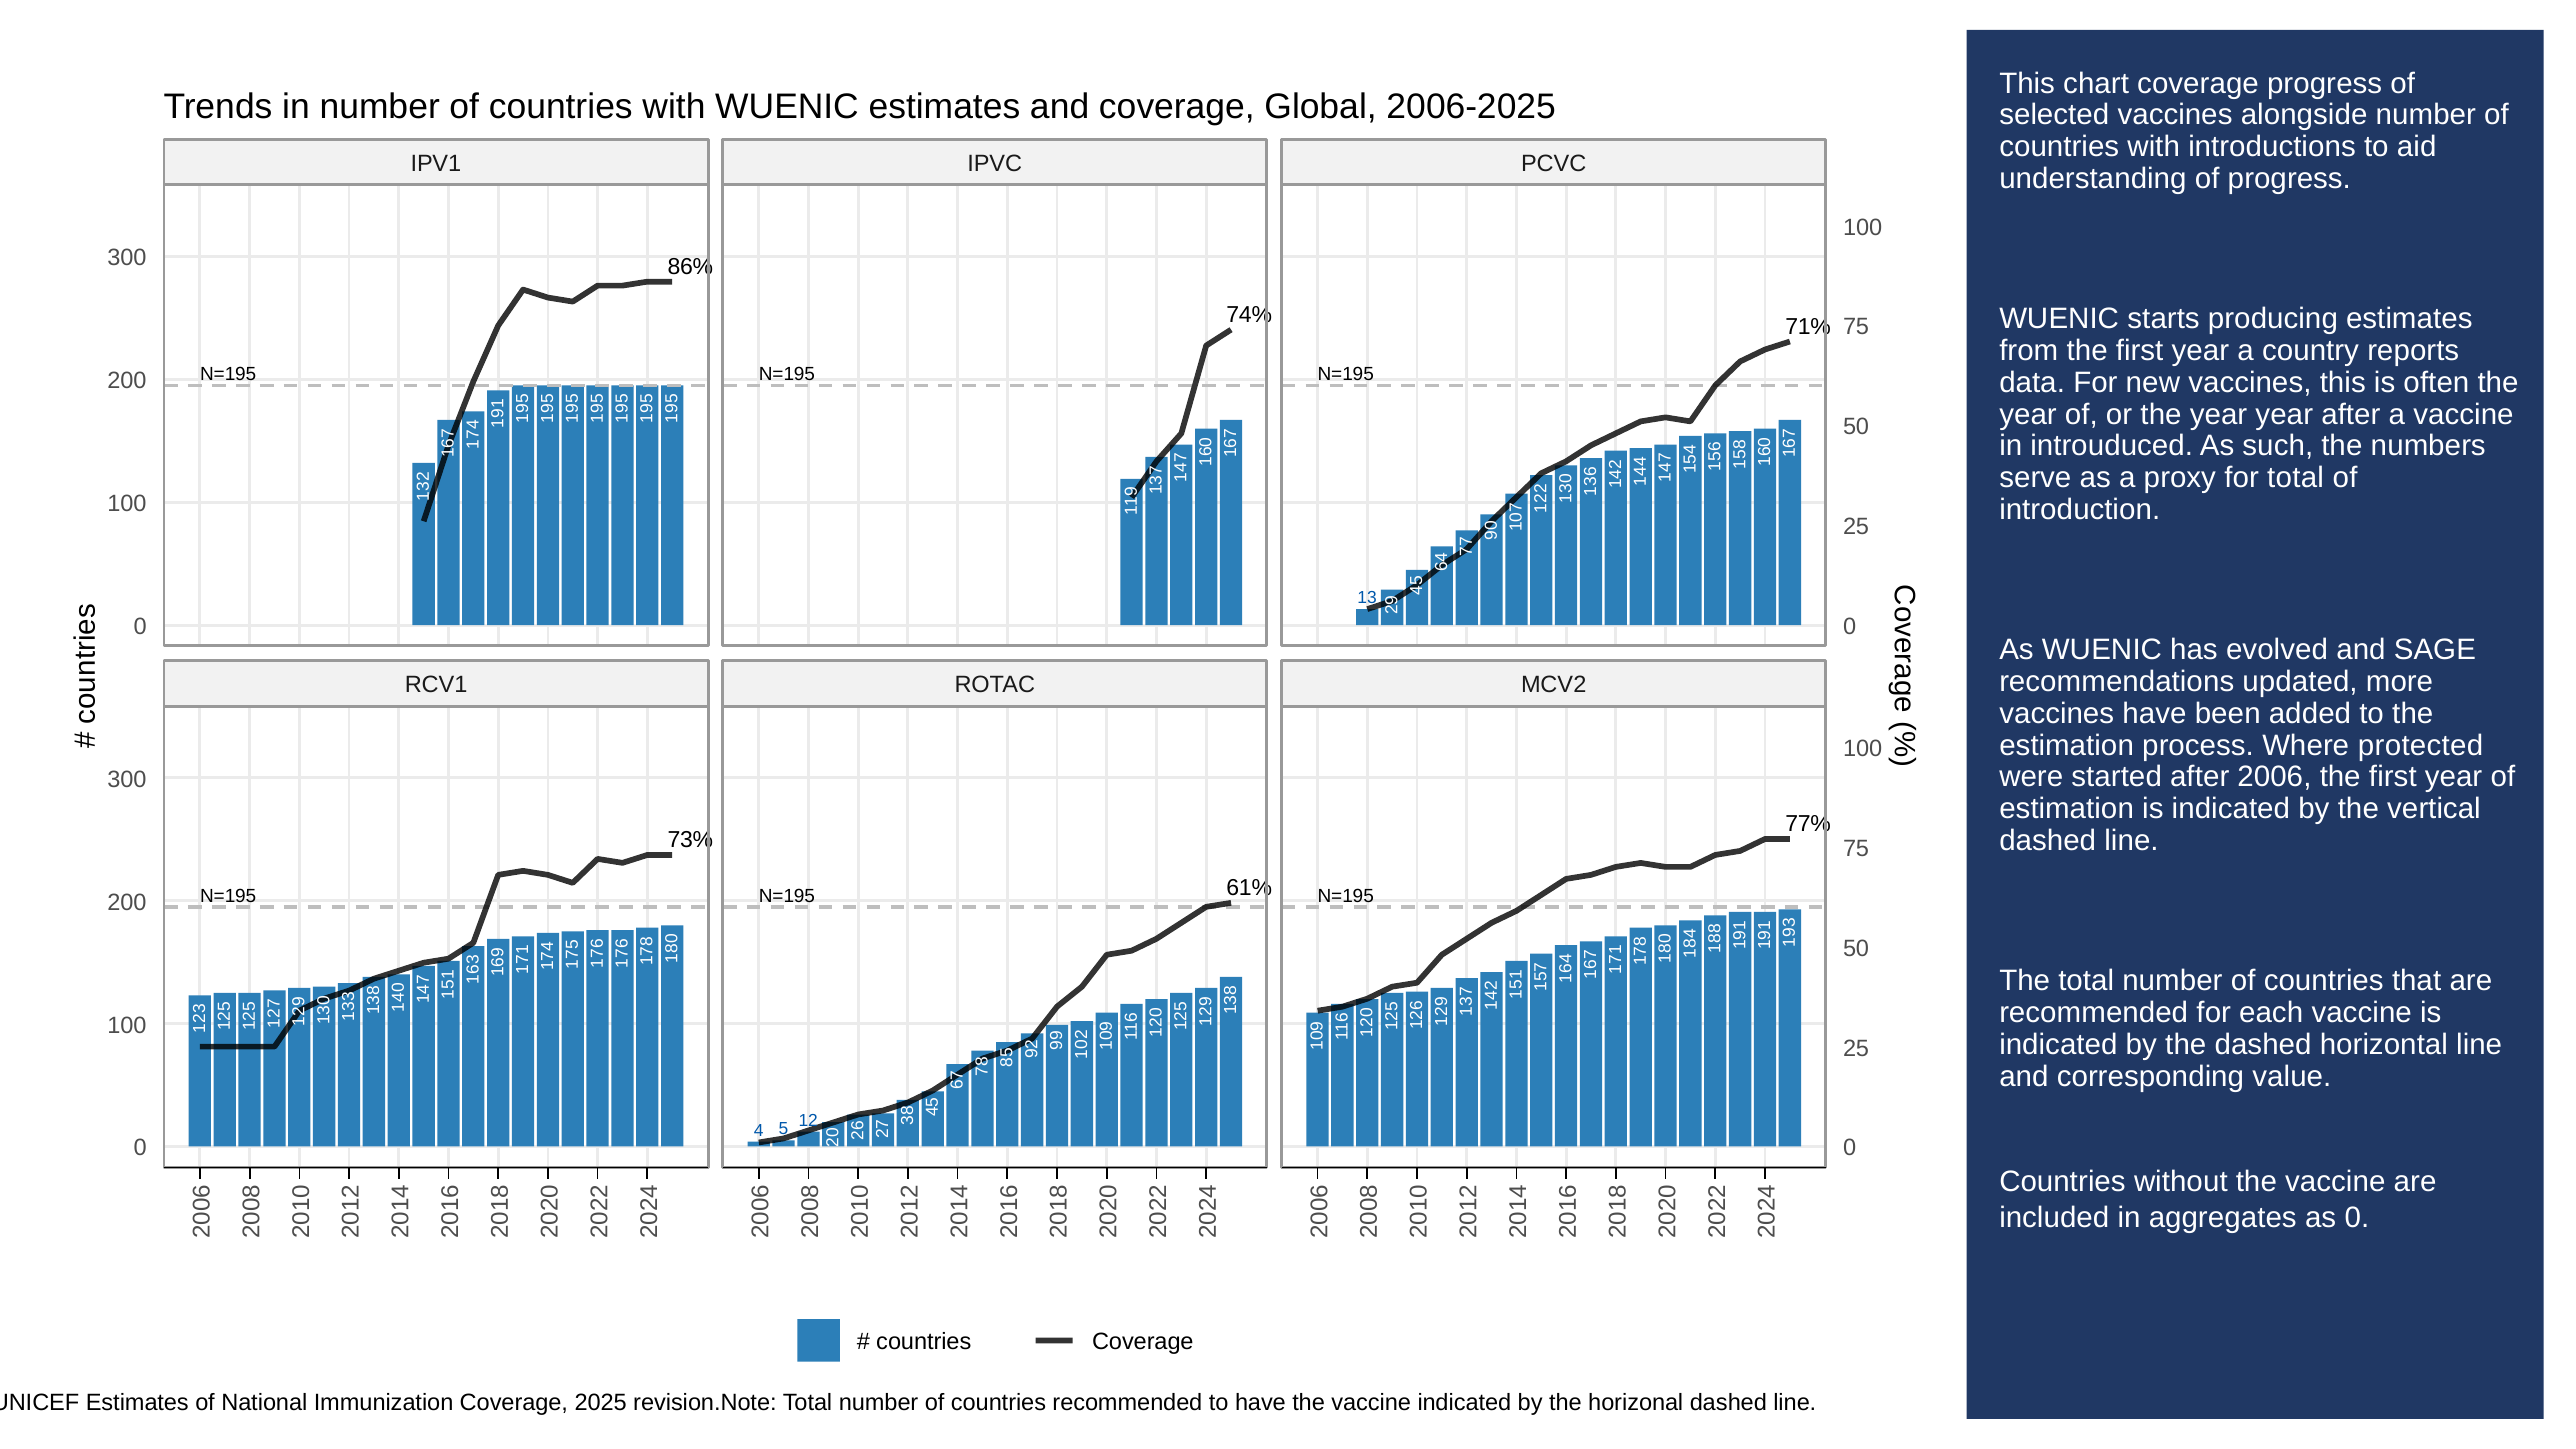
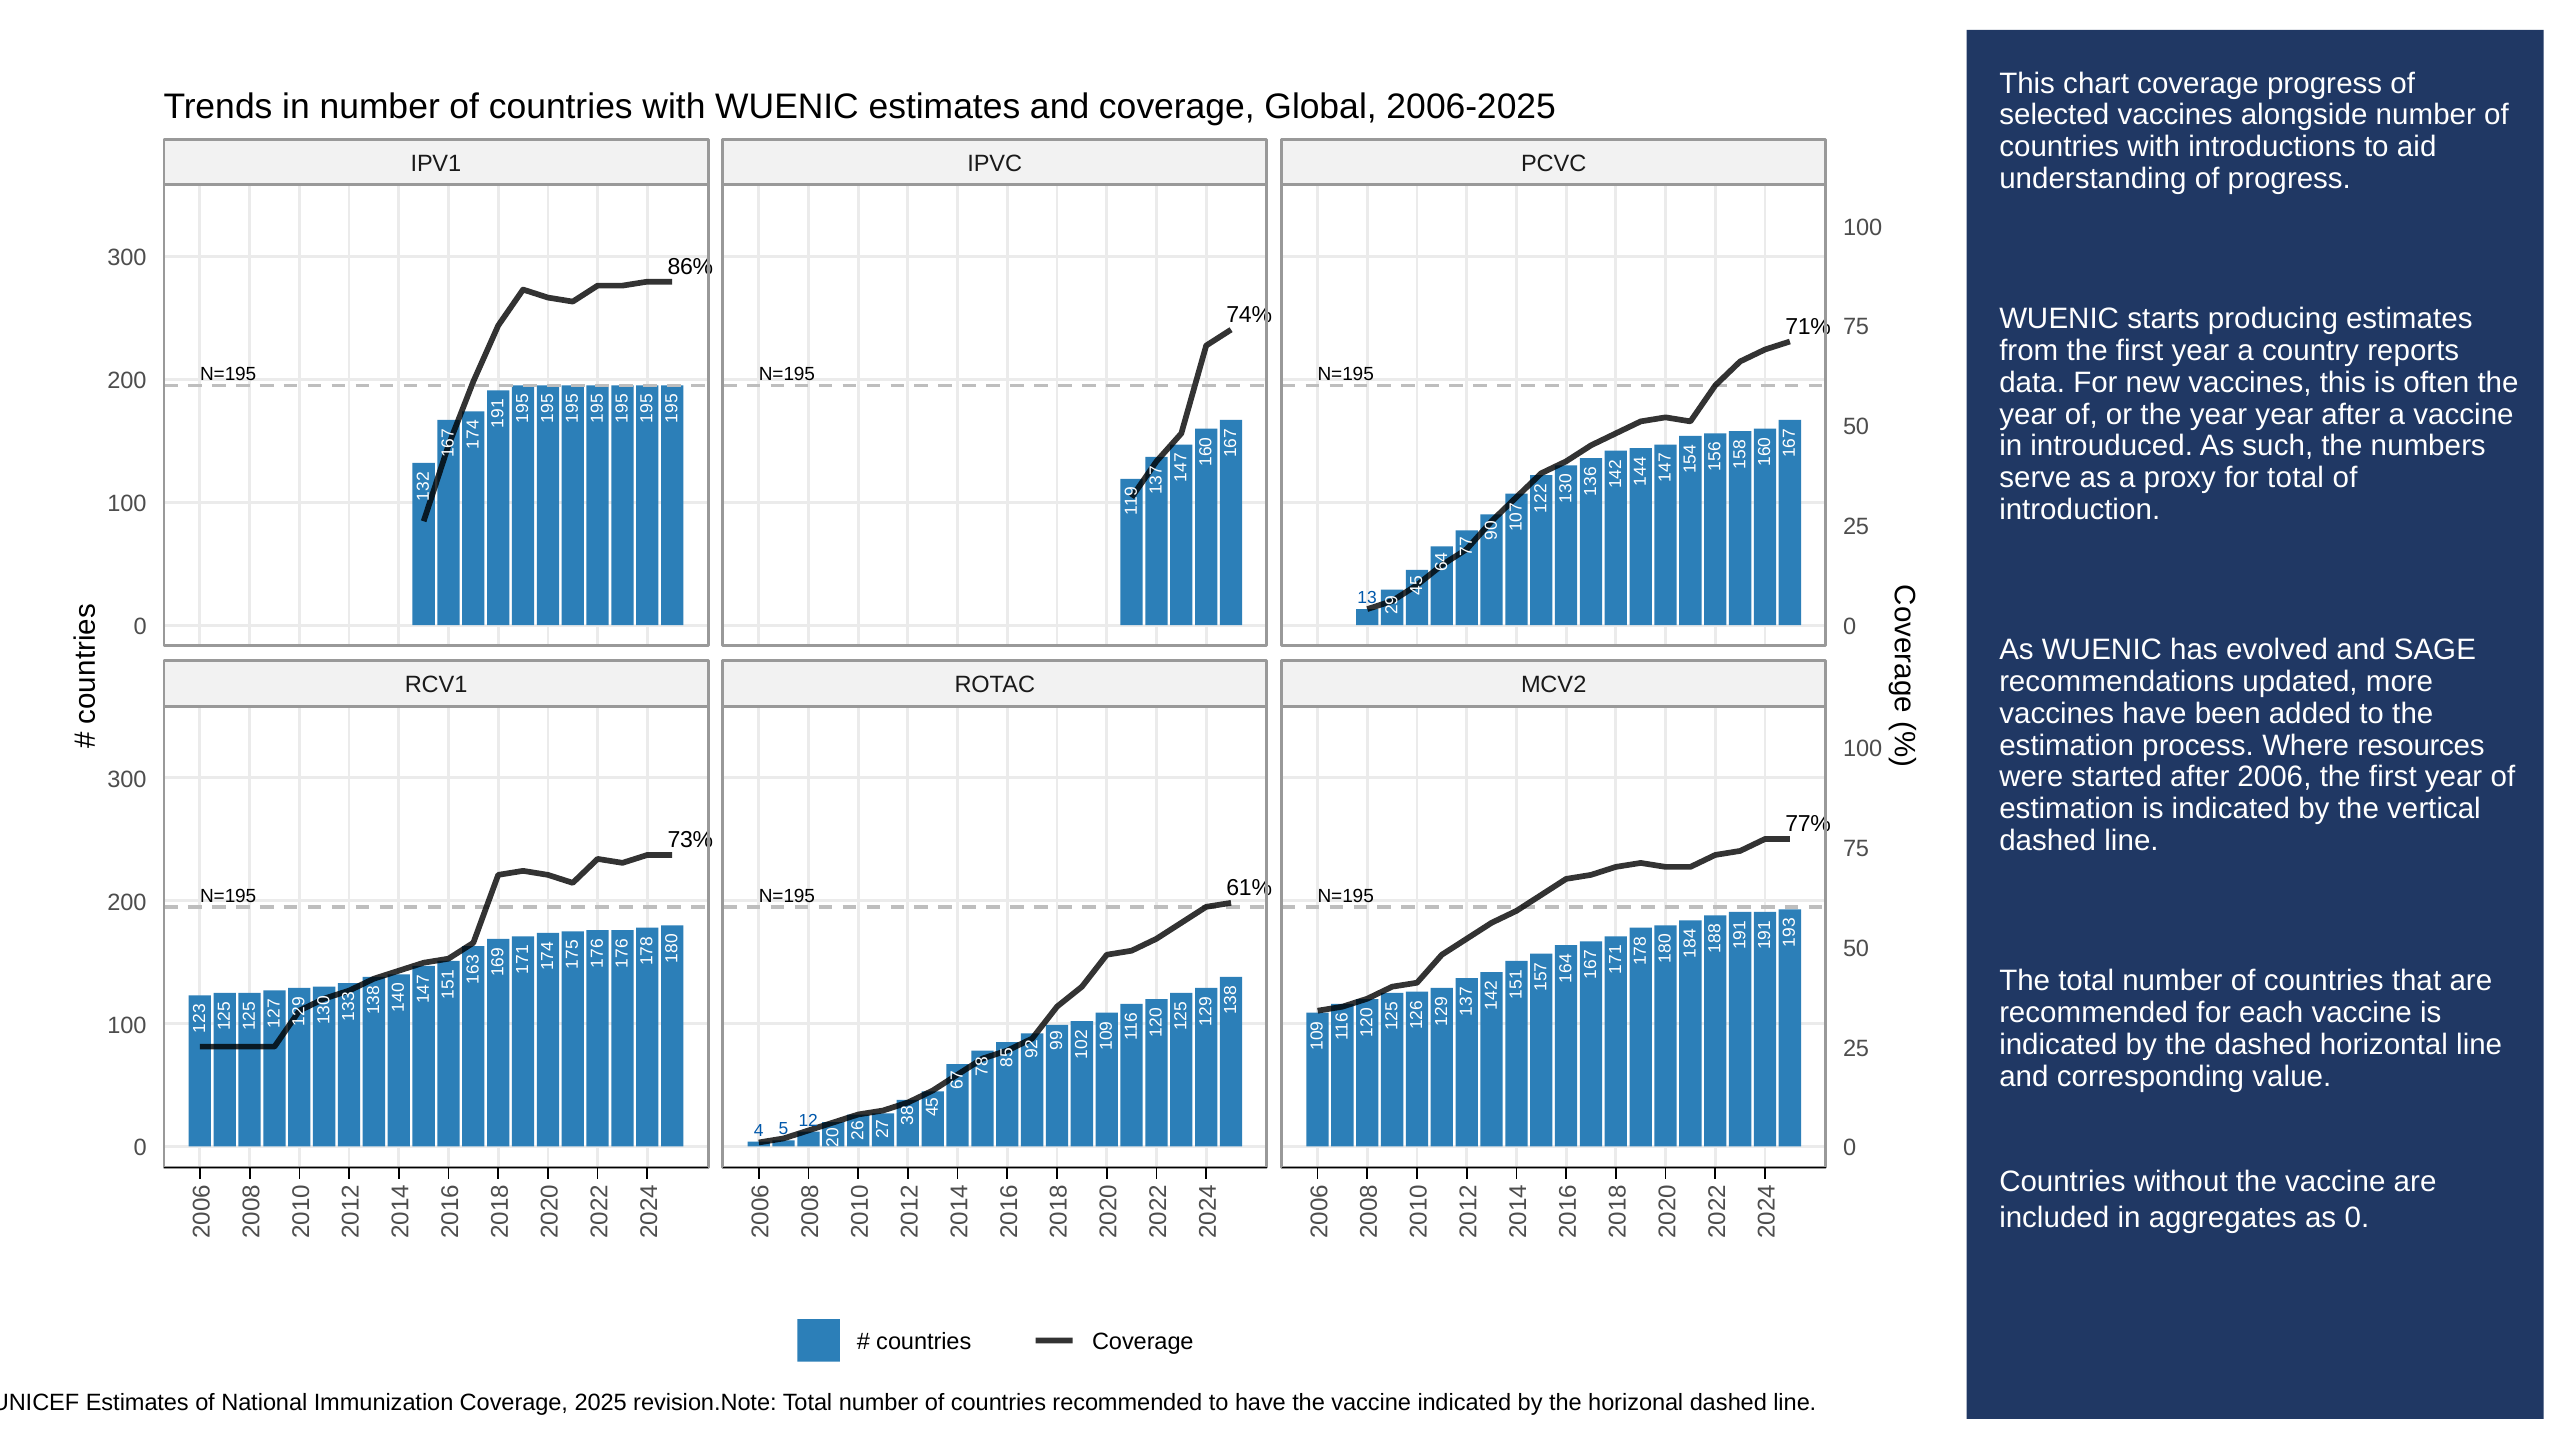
protected: protected -> resources (2421, 745)
